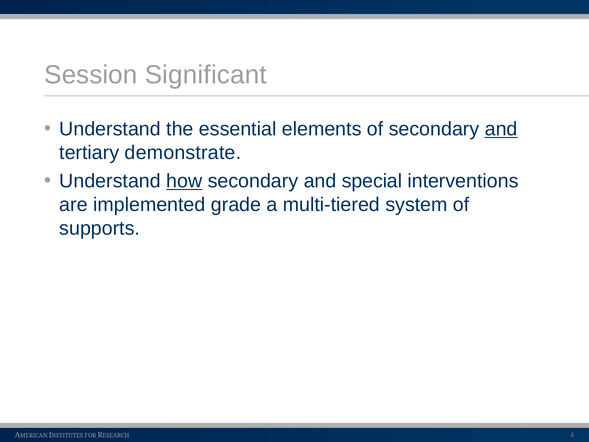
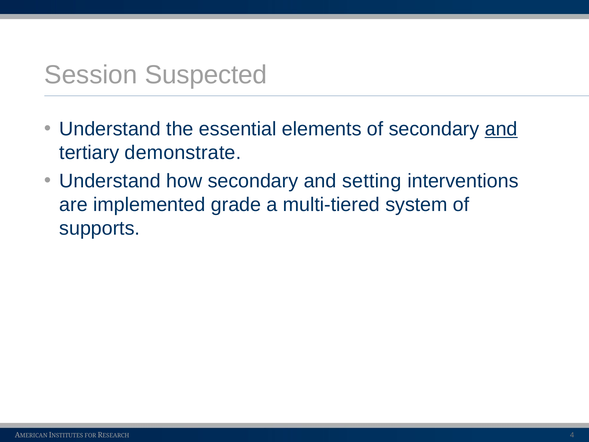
Significant: Significant -> Suspected (206, 75)
how underline: present -> none (184, 181)
special: special -> setting (372, 181)
